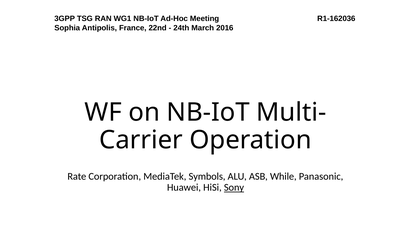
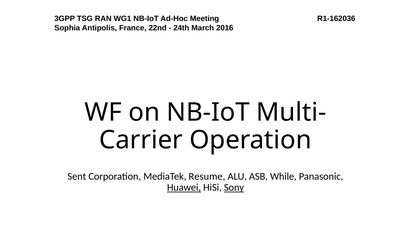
Rate: Rate -> Sent (77, 177)
Symbols: Symbols -> Resume (207, 177)
Huawei underline: none -> present (184, 188)
